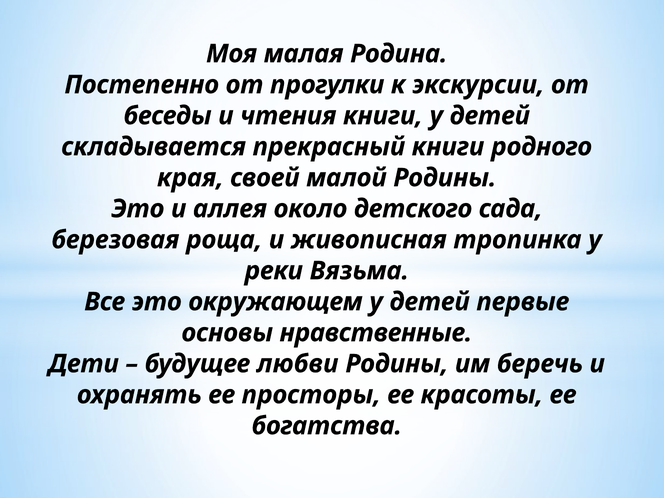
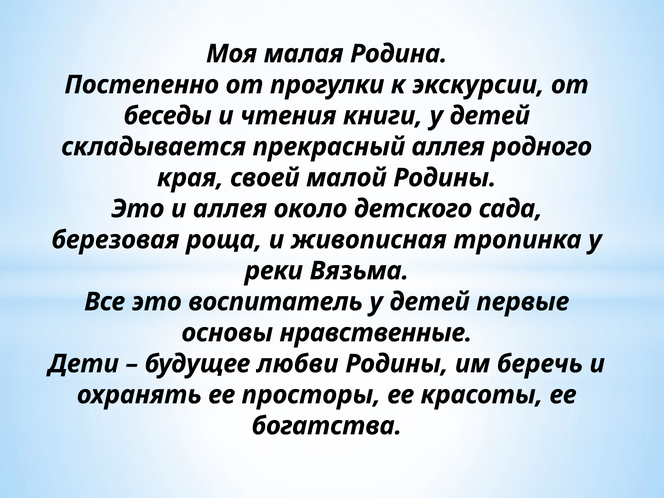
прекрасный книги: книги -> аллея (448, 147)
окружающем: окружающем -> воспитатель (276, 302)
